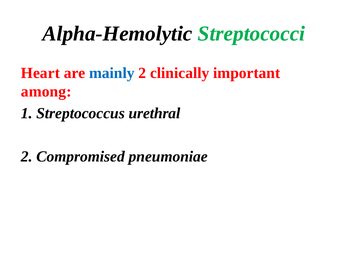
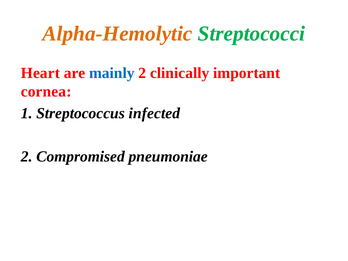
Alpha-Hemolytic colour: black -> orange (117, 34)
among: among -> cornea (46, 92)
urethral: urethral -> infected (154, 113)
